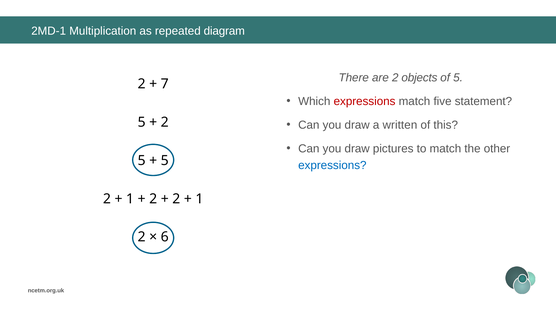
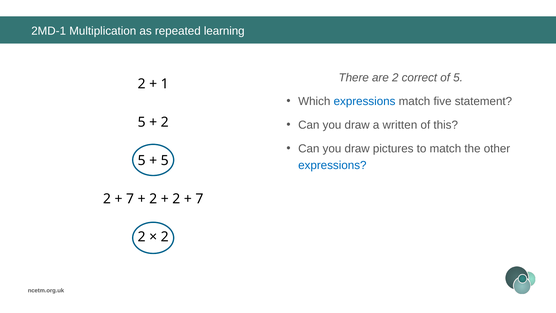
diagram: diagram -> learning (224, 31)
objects: objects -> correct (419, 78)
7: 7 -> 1 (165, 84)
expressions colour: red -> blue (365, 101)
1: 1 -> 7 (130, 199)
1: 1 -> 7 (199, 199)
6: 6 -> 2 (165, 237)
